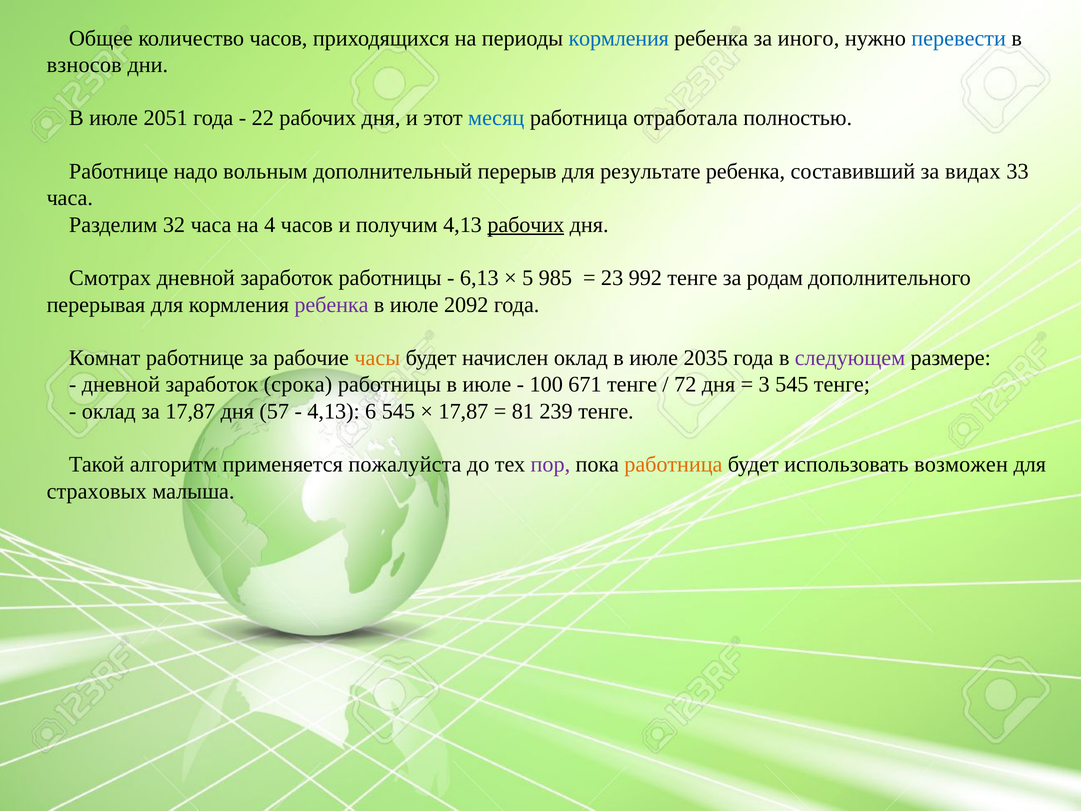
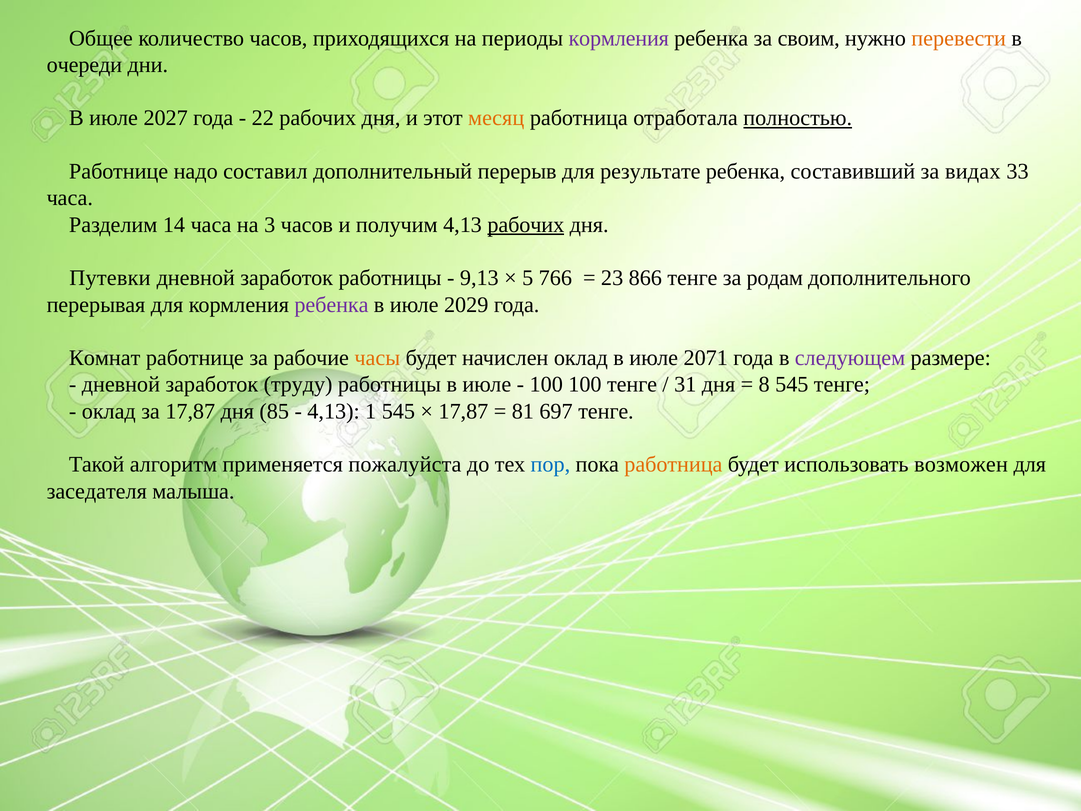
кормления colour: blue -> purple (619, 38)
иного: иного -> своим (809, 38)
перевести colour: blue -> orange (959, 38)
взносов: взносов -> очереди (84, 65)
2051: 2051 -> 2027 (166, 118)
месяц colour: blue -> orange (496, 118)
полностью underline: none -> present (798, 118)
вольным: вольным -> составил (265, 171)
32: 32 -> 14 (174, 225)
4: 4 -> 3 (270, 225)
Смотрах: Смотрах -> Путевки (110, 278)
6,13: 6,13 -> 9,13 (479, 278)
985: 985 -> 766 (555, 278)
992: 992 -> 866 (645, 278)
2092: 2092 -> 2029 (466, 305)
2035: 2035 -> 2071 (706, 358)
срока: срока -> труду (298, 385)
100 671: 671 -> 100 (585, 385)
72: 72 -> 31 (685, 385)
3: 3 -> 8 (764, 385)
57: 57 -> 85 (274, 411)
6: 6 -> 1 (371, 411)
239: 239 -> 697 (556, 411)
пор colour: purple -> blue (550, 464)
страховых: страховых -> заседателя (97, 491)
